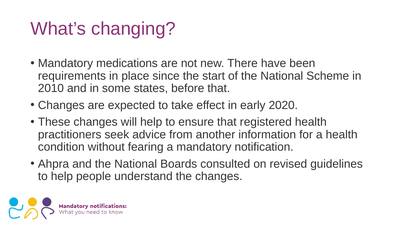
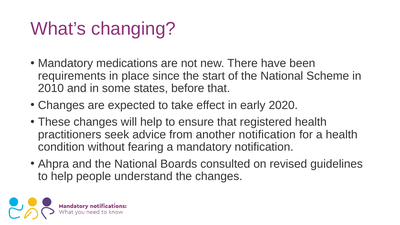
another information: information -> notification (267, 135)
